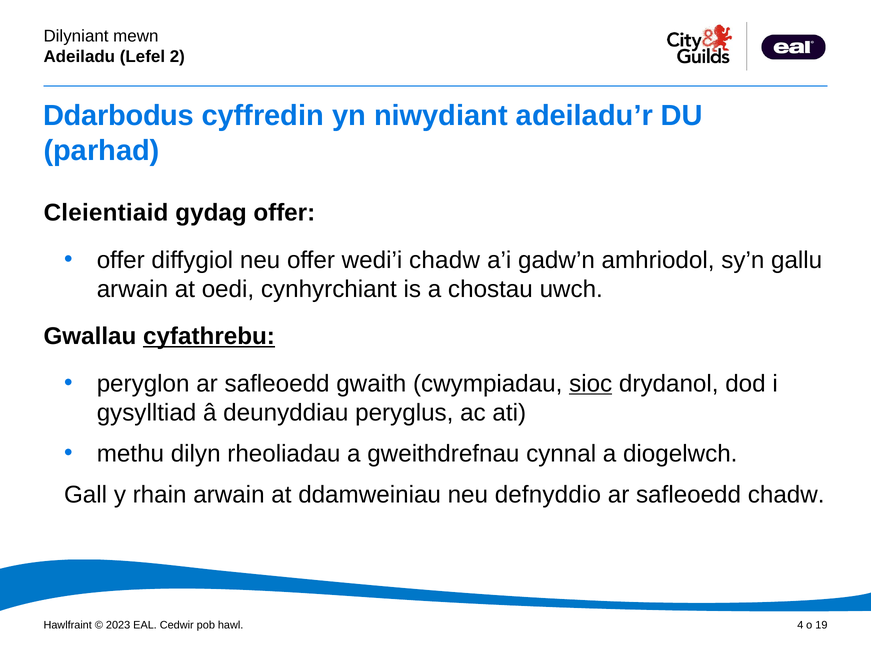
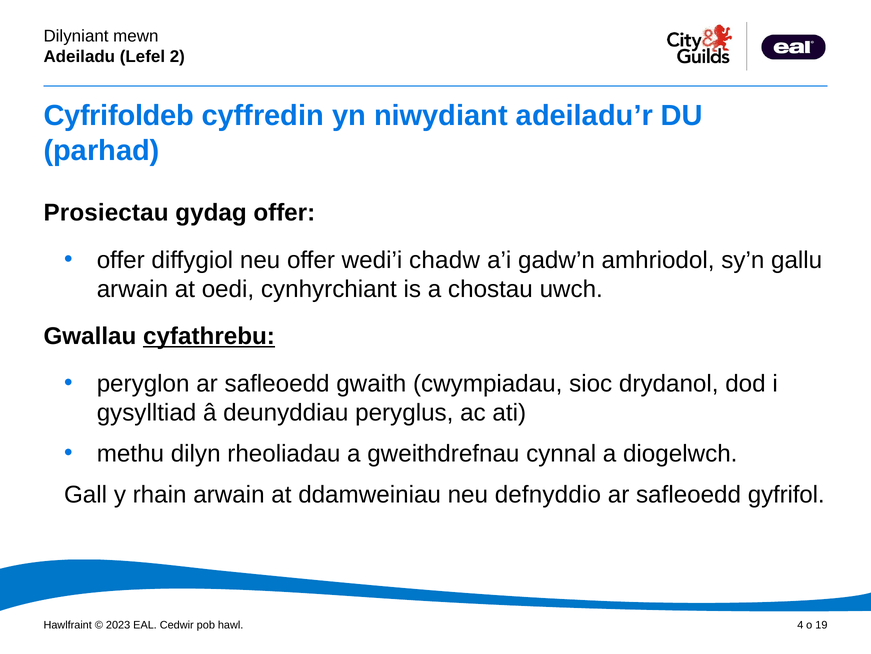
Ddarbodus: Ddarbodus -> Cyfrifoldeb (119, 115)
Cleientiaid: Cleientiaid -> Prosiectau (106, 213)
sioc underline: present -> none (591, 383)
safleoedd chadw: chadw -> gyfrifol (786, 494)
